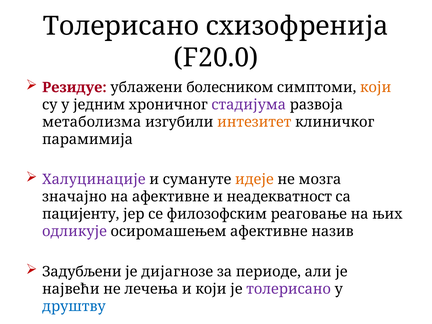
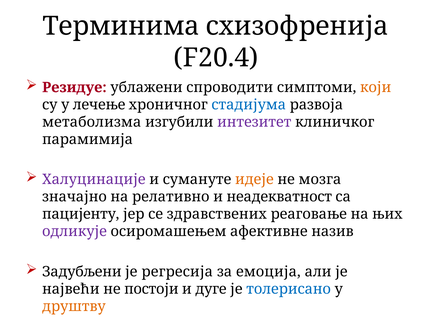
Толерисано: Толерисано -> Терминима (121, 26)
F20.0: F20.0 -> F20.4 (216, 58)
болесником: болесником -> спроводити (230, 87)
једним: једним -> лечење (99, 105)
стадијума colour: purple -> blue (249, 105)
интезитет colour: orange -> purple (254, 122)
на афективне: афективне -> релативно (171, 197)
филозофским: филозофским -> здравствених (217, 214)
дијагнозе: дијагнозе -> регресија (177, 272)
периоде: периоде -> емоција (268, 272)
лечења: лечења -> постоји (151, 289)
и који: који -> дуге (211, 289)
толерисано colour: purple -> blue (289, 289)
друштву colour: blue -> orange (74, 306)
